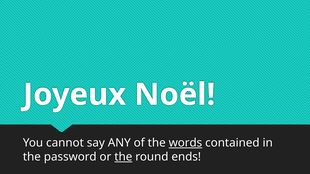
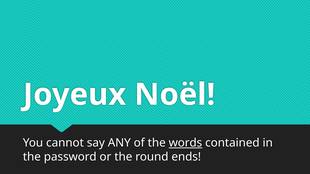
the underline: present -> none (123, 157)
